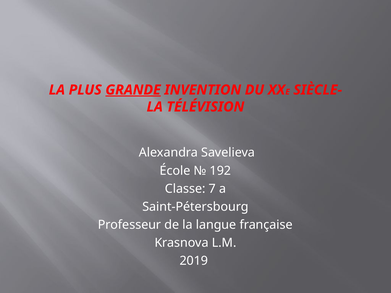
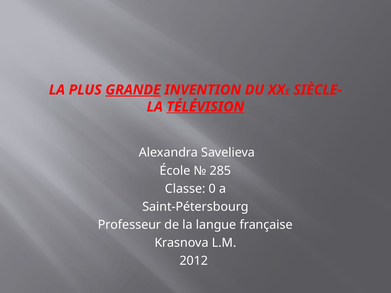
TÉLÉVISION underline: none -> present (205, 107)
192: 192 -> 285 (220, 171)
7: 7 -> 0 (212, 189)
2019: 2019 -> 2012 (194, 261)
